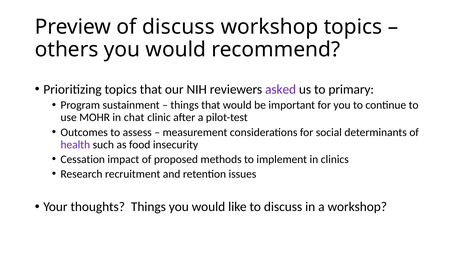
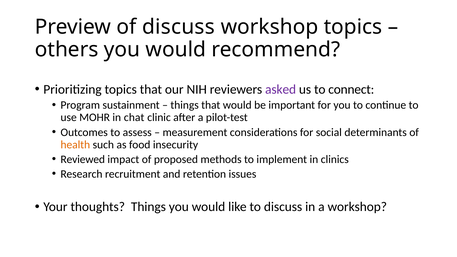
primary: primary -> connect (351, 89)
health colour: purple -> orange (75, 145)
Cessation: Cessation -> Reviewed (83, 159)
